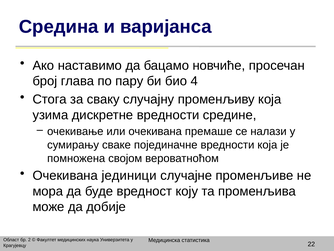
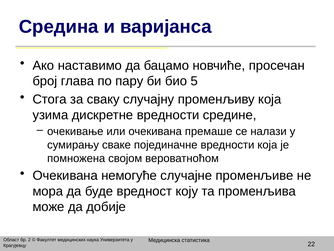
4: 4 -> 5 (194, 81)
јединици: јединици -> немогуће (129, 175)
